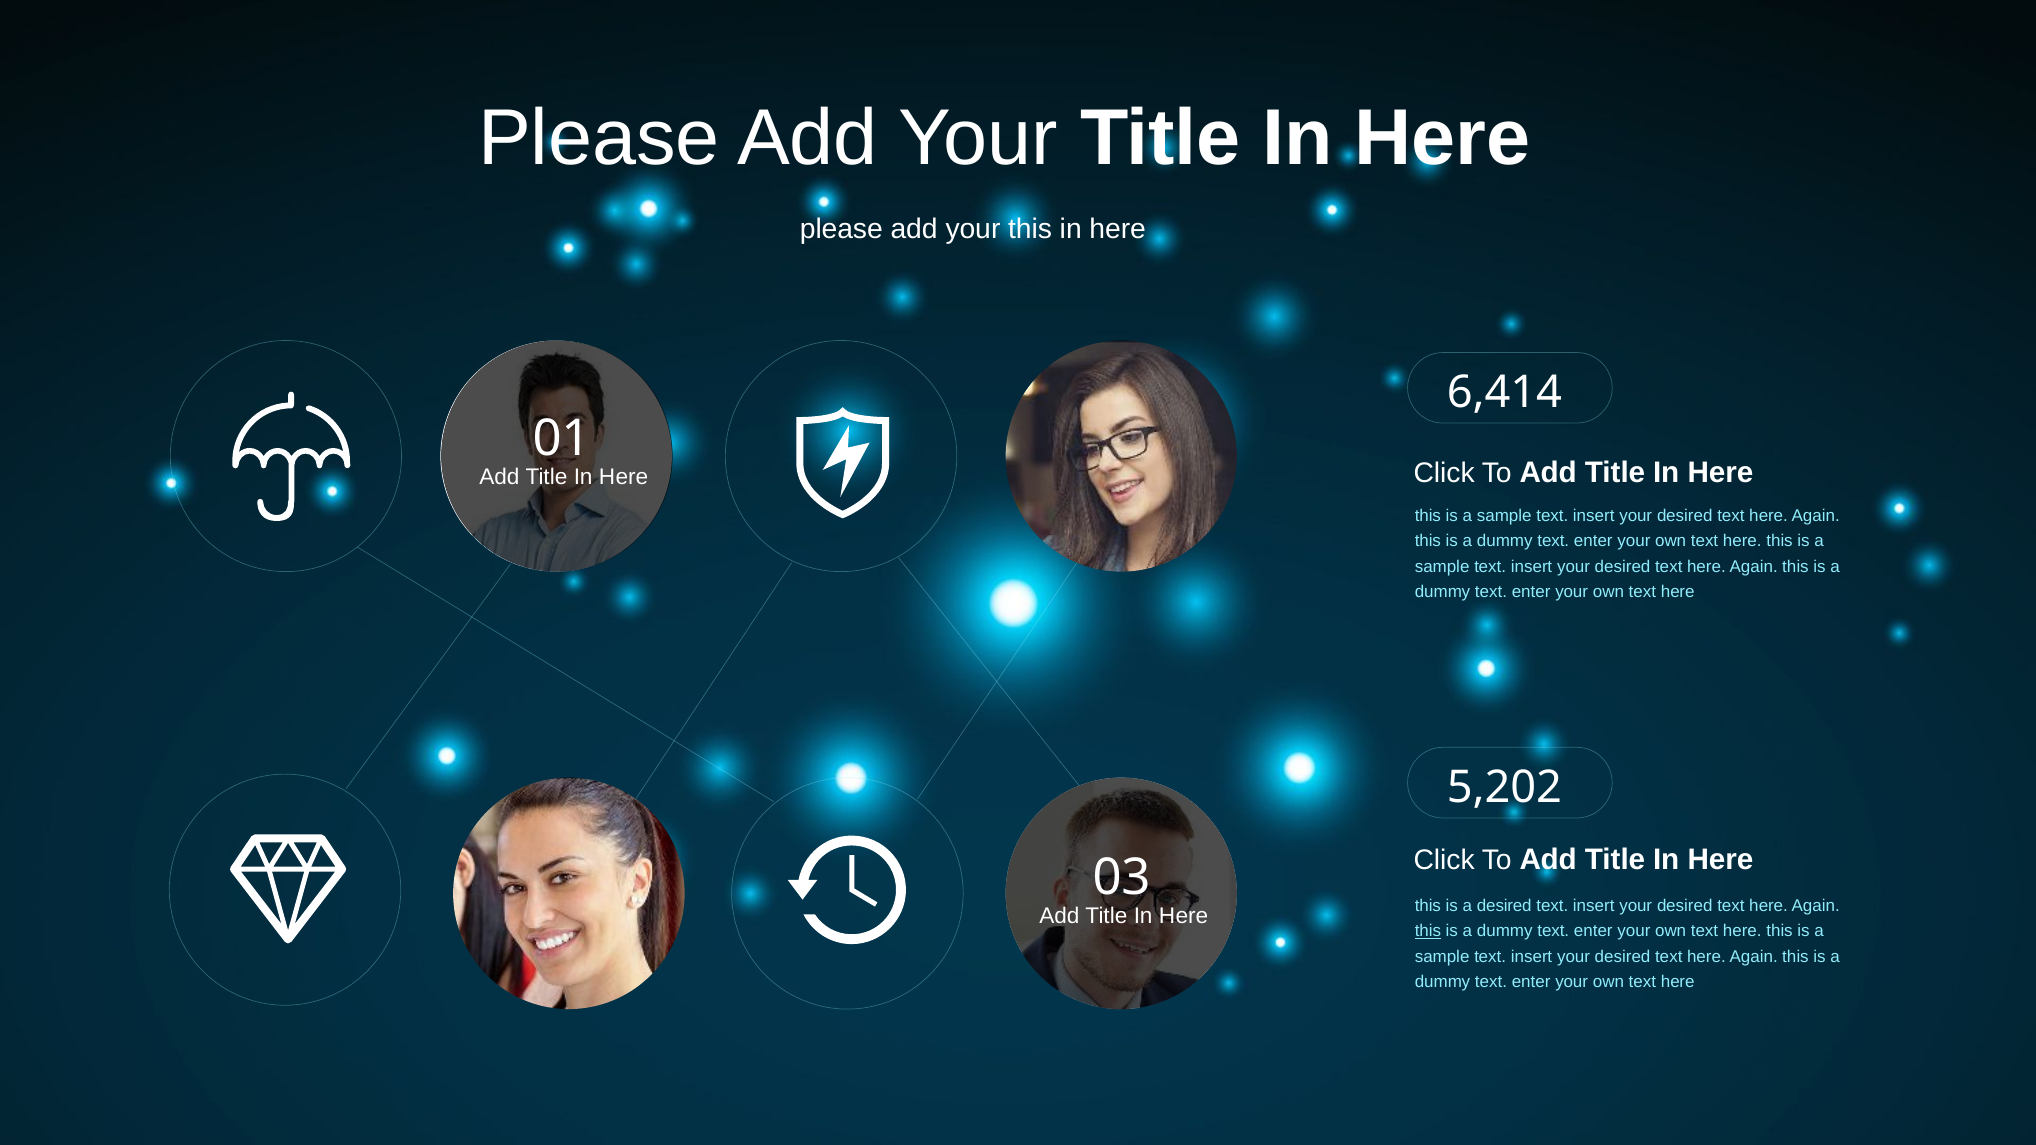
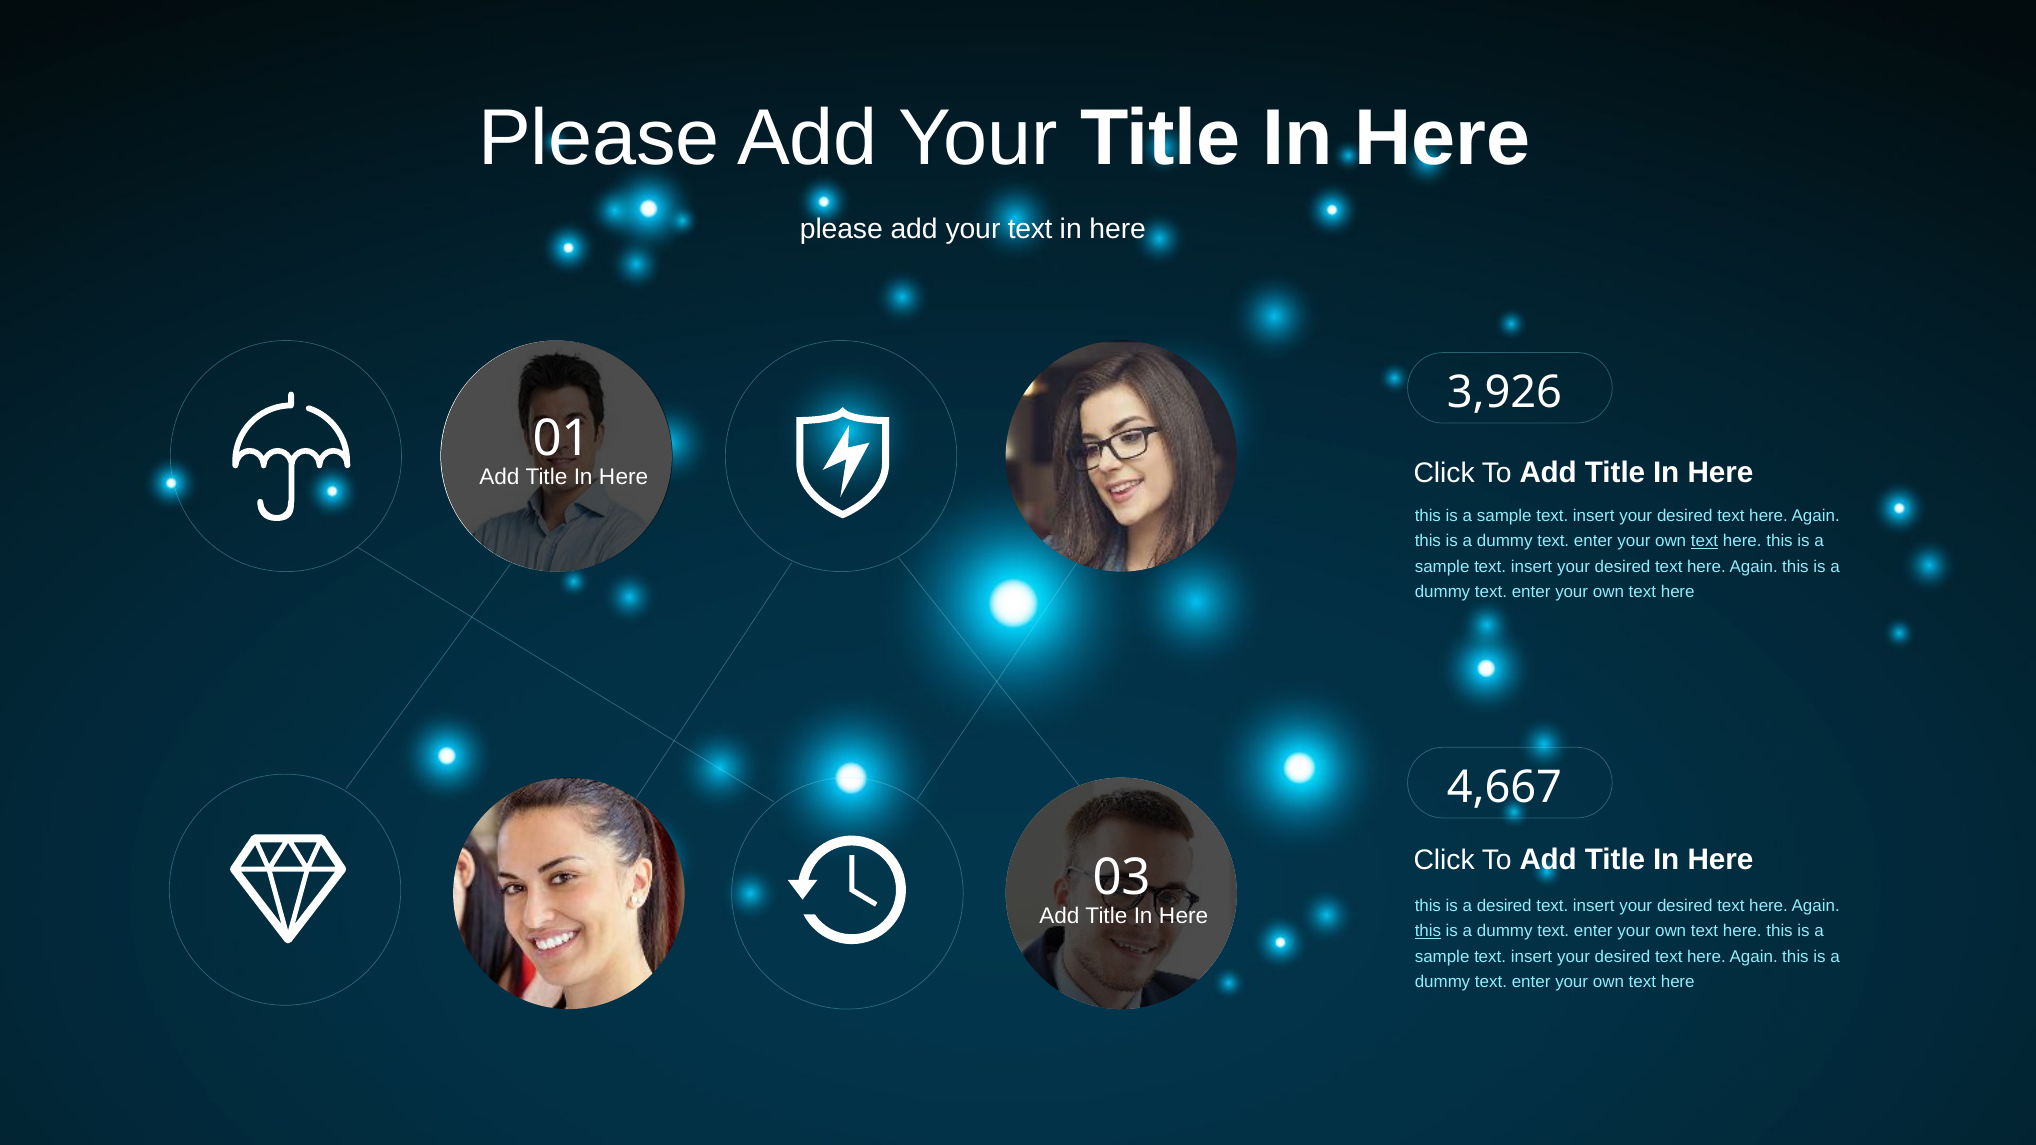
your this: this -> text (1030, 230)
6,414: 6,414 -> 3,926 (1504, 393)
text underline: none -> present (1705, 541)
5,202: 5,202 -> 4,667 (1504, 788)
